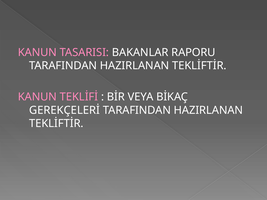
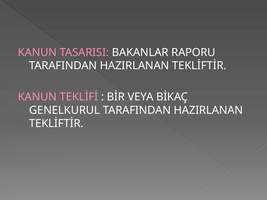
GEREKÇELERİ: GEREKÇELERİ -> GENELKURUL (65, 110)
